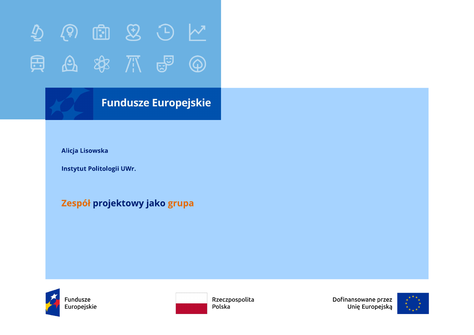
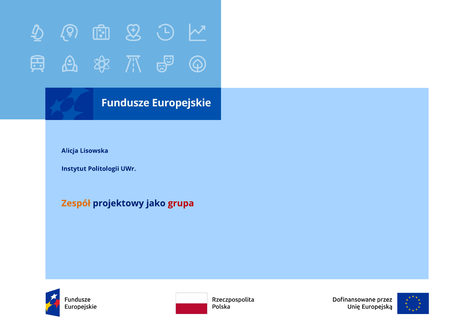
grupa colour: orange -> red (181, 203)
